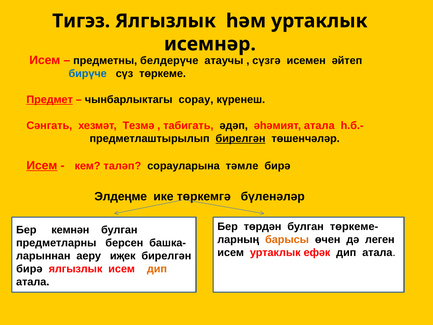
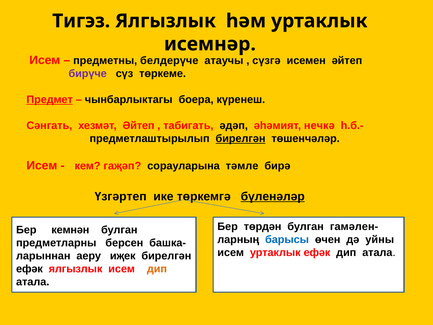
бирүче colour: blue -> purple (88, 74)
сорау: сорау -> боера (196, 100)
хезмәт Тезмә: Тезмә -> Әйтеп (139, 126)
әһәмият атала: атала -> нечкә (319, 126)
Исем underline: present -> none (42, 165)
таләп: таләп -> гаҗәп (122, 166)
Элдеңме: Элдеңме -> Үзгәртеп (121, 196)
бүленәләр underline: none -> present (273, 196)
төркеме-: төркеме- -> гамәлен- (354, 226)
барысы colour: orange -> blue (287, 239)
леген: леген -> уйны (380, 239)
бирә: бирә -> ефәк (29, 269)
